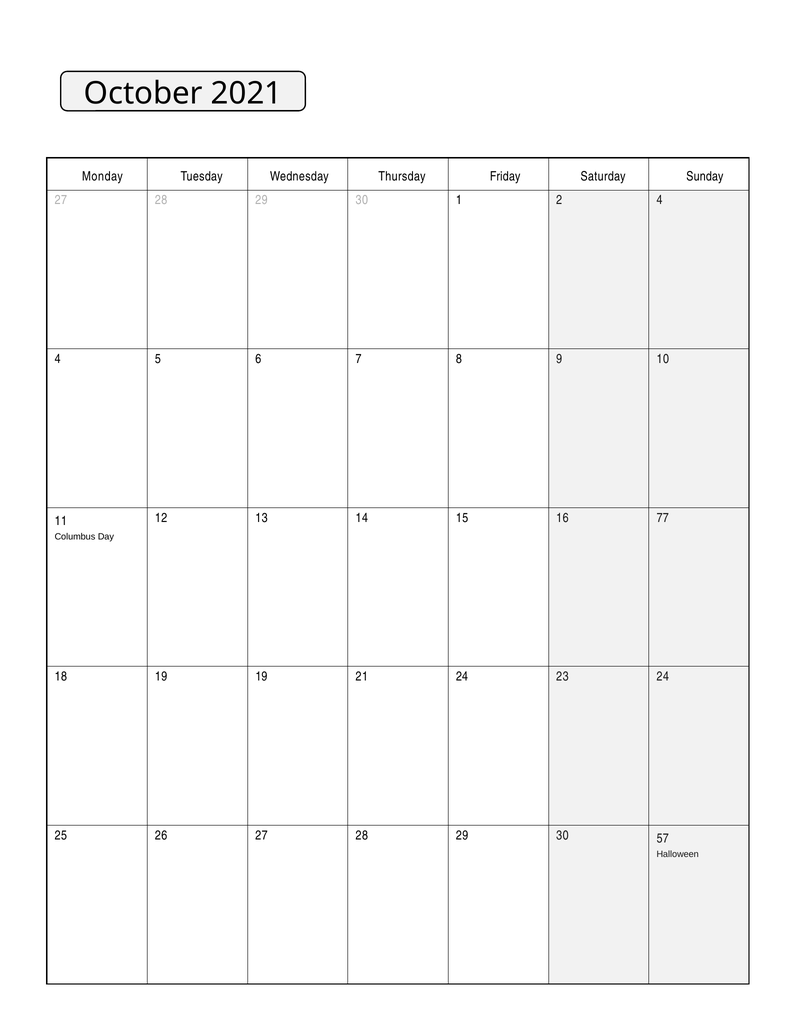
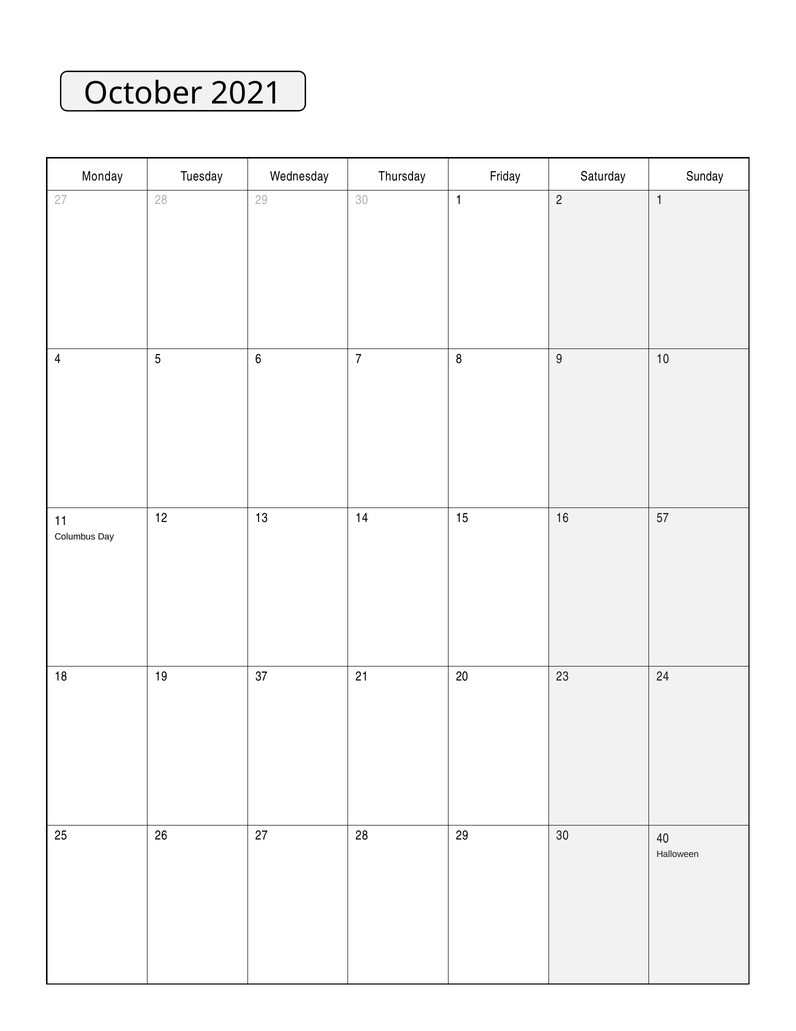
2 4: 4 -> 1 (660, 200)
77: 77 -> 57 (663, 517)
19 19: 19 -> 37 (261, 676)
21 24: 24 -> 20 (462, 676)
57: 57 -> 40 (663, 838)
